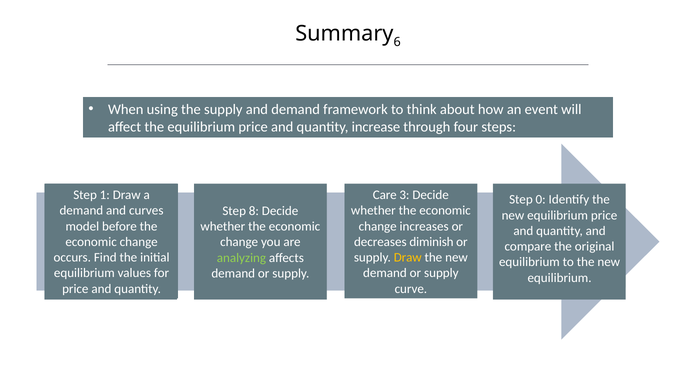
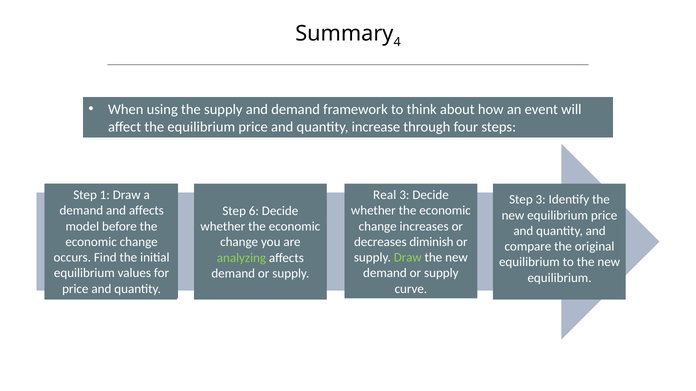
6: 6 -> 4 (397, 42)
Care: Care -> Real (385, 195)
Step 0: 0 -> 3 (541, 200)
and curves: curves -> affects (146, 211)
8: 8 -> 6 (254, 211)
Draw colour: yellow -> light green (408, 258)
